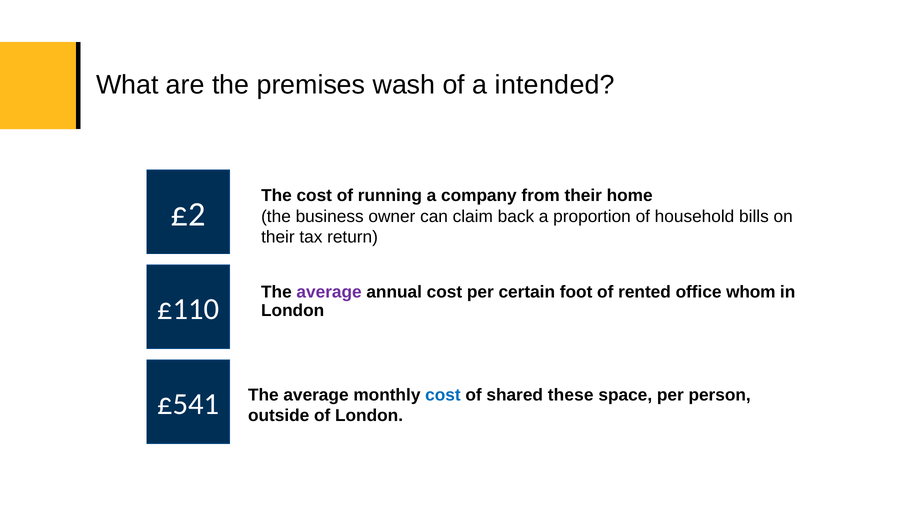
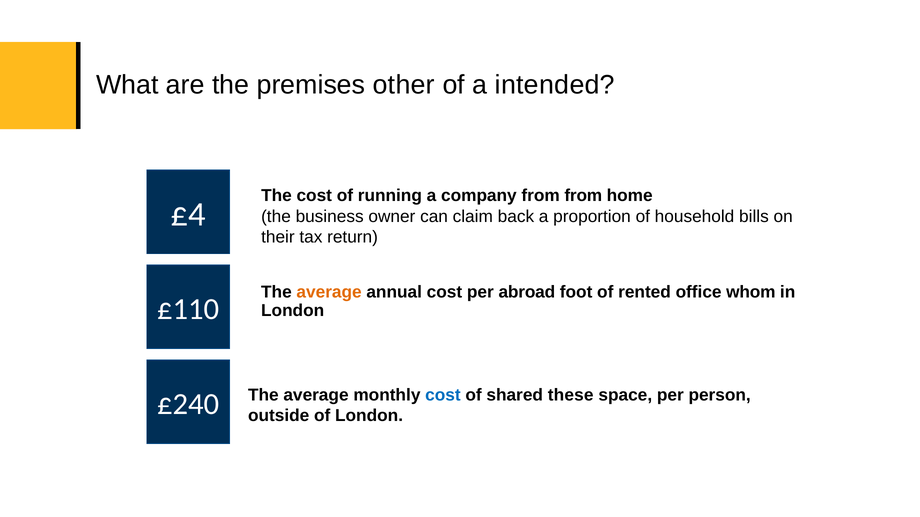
wash: wash -> other (404, 85)
from their: their -> from (583, 196)
£2: £2 -> £4 (188, 214)
average colour: purple -> orange (329, 292)
certain: certain -> abroad (527, 292)
£541: £541 -> £240 (188, 404)
